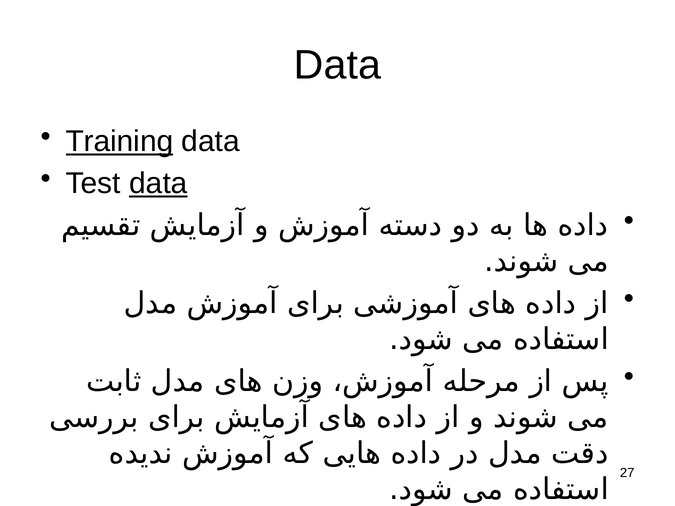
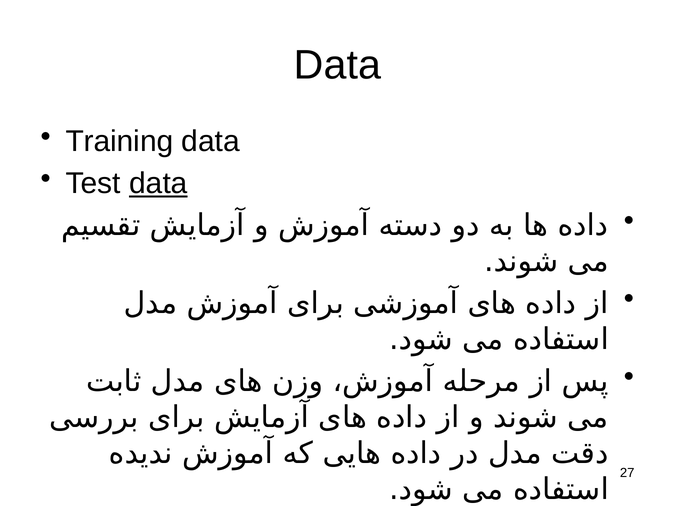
Training underline: present -> none (120, 142)
